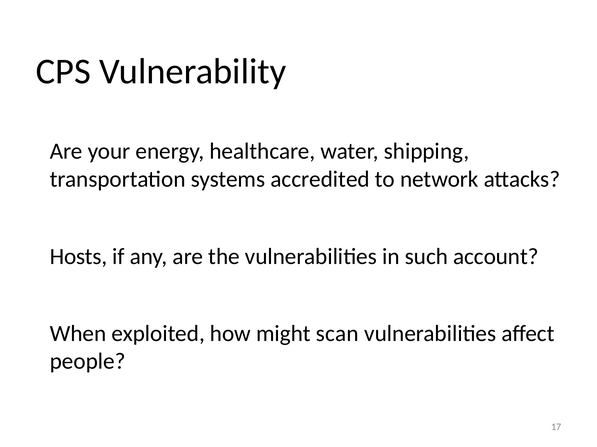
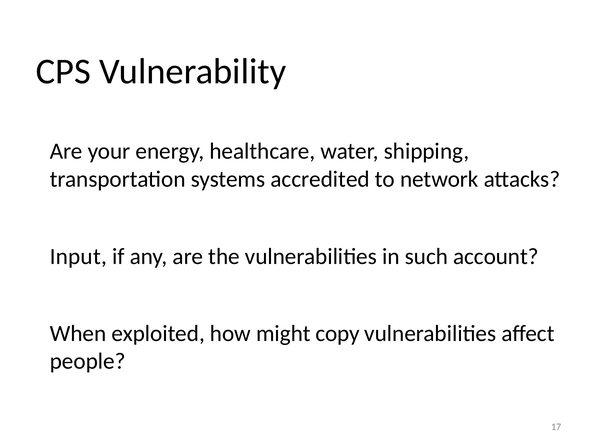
Hosts: Hosts -> Input (78, 257)
scan: scan -> copy (338, 334)
